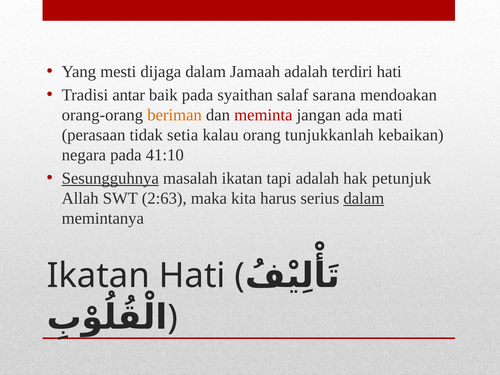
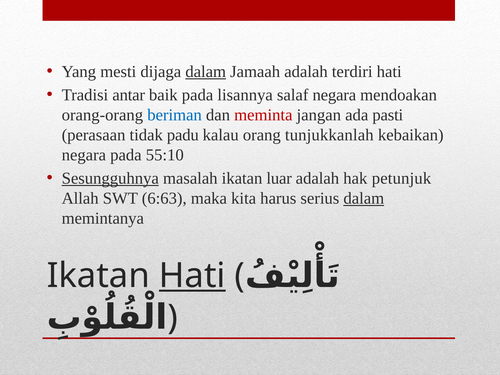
dalam underline: none -> present (206, 72)
syaithan: syaithan -> lisannya (245, 95)
salaf sarana: sarana -> negara (334, 95)
beriman colour: orange -> blue (175, 115)
mati: mati -> pasti (388, 115)
setia: setia -> padu (183, 135)
41:10: 41:10 -> 55:10 (165, 155)
tapi: tapi -> luar (279, 178)
2:63: 2:63 -> 6:63 (164, 198)
Hati underline: none -> present (192, 276)
